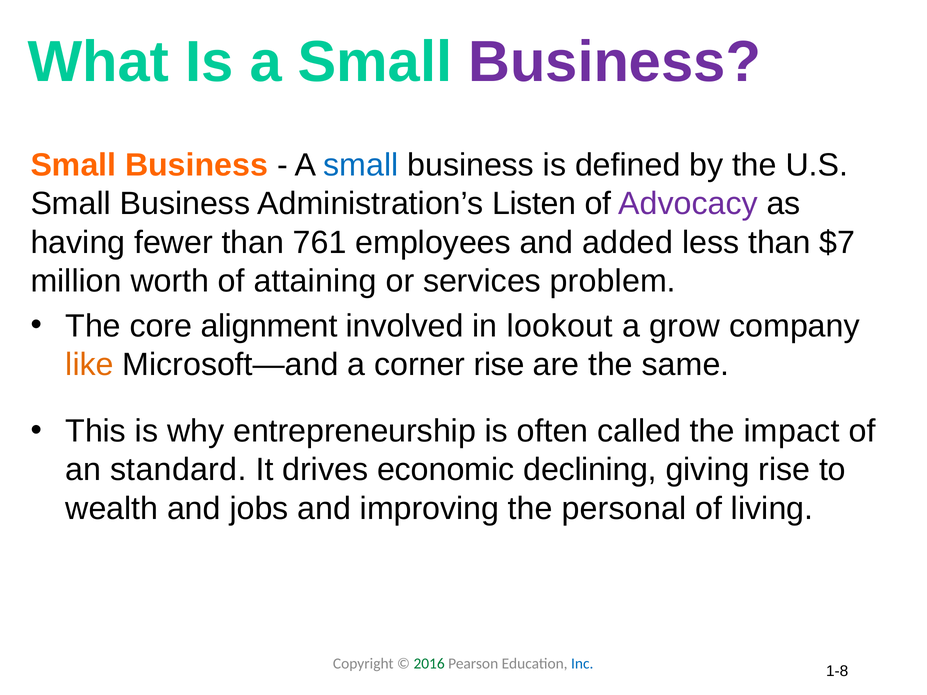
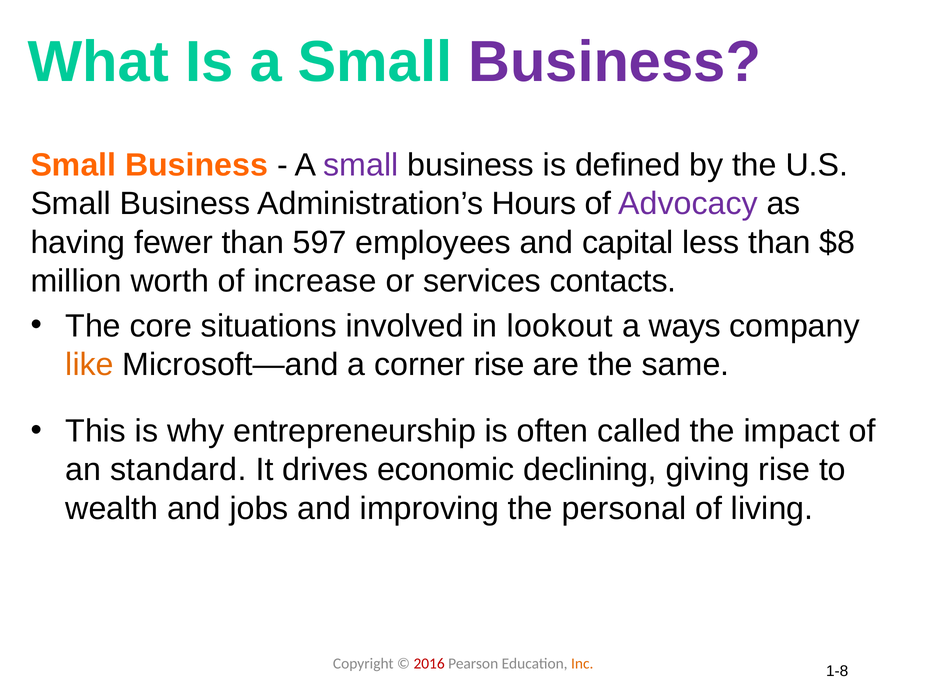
small colour: blue -> purple (361, 165)
Listen: Listen -> Hours (534, 204)
761: 761 -> 597 (320, 242)
added: added -> capital (628, 242)
$7: $7 -> $8 (837, 242)
attaining: attaining -> increase (315, 281)
problem: problem -> contacts (613, 281)
alignment: alignment -> situations (269, 326)
grow: grow -> ways (685, 326)
2016 colour: green -> red (429, 664)
Inc colour: blue -> orange (582, 664)
